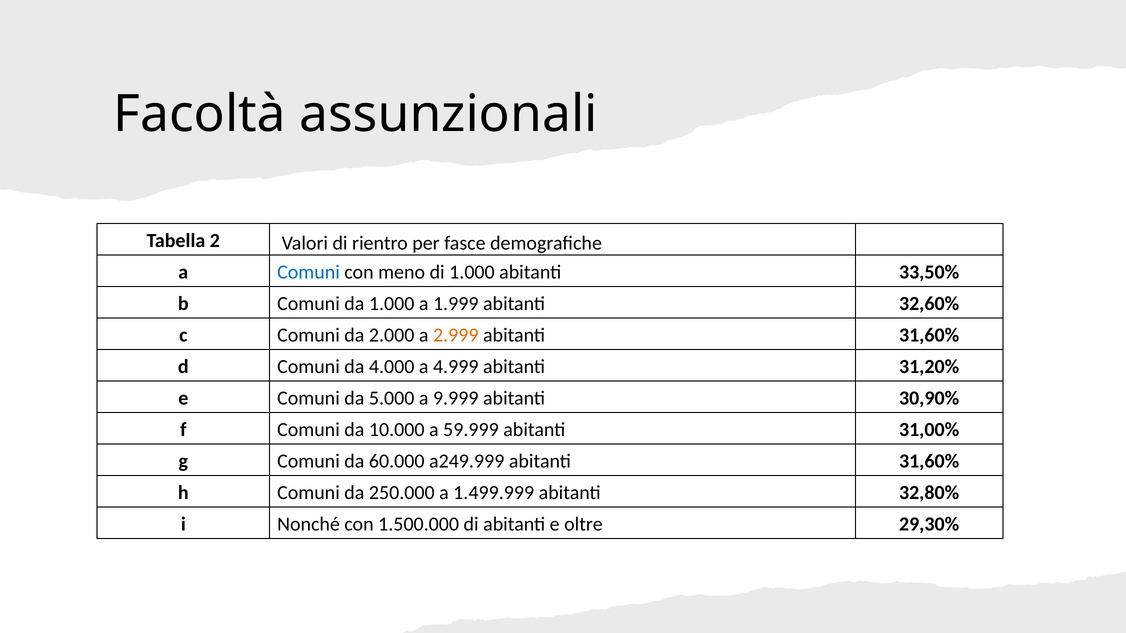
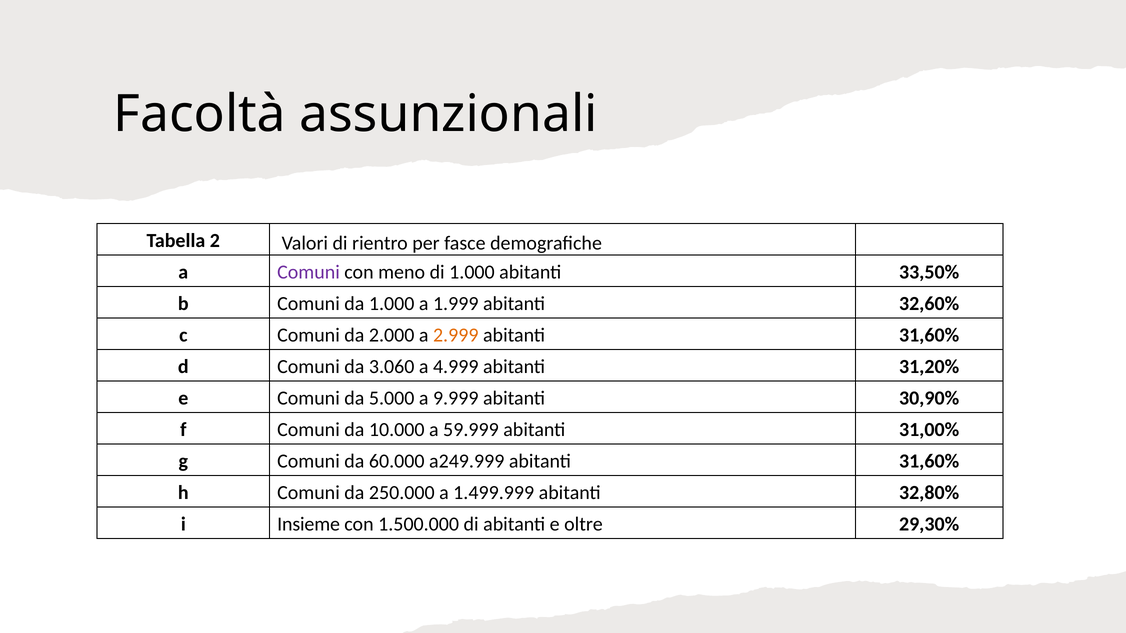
Comuni colour: blue -> purple (309, 272)
4.000: 4.000 -> 3.060 (392, 367)
Nonché: Nonché -> Insieme (309, 524)
